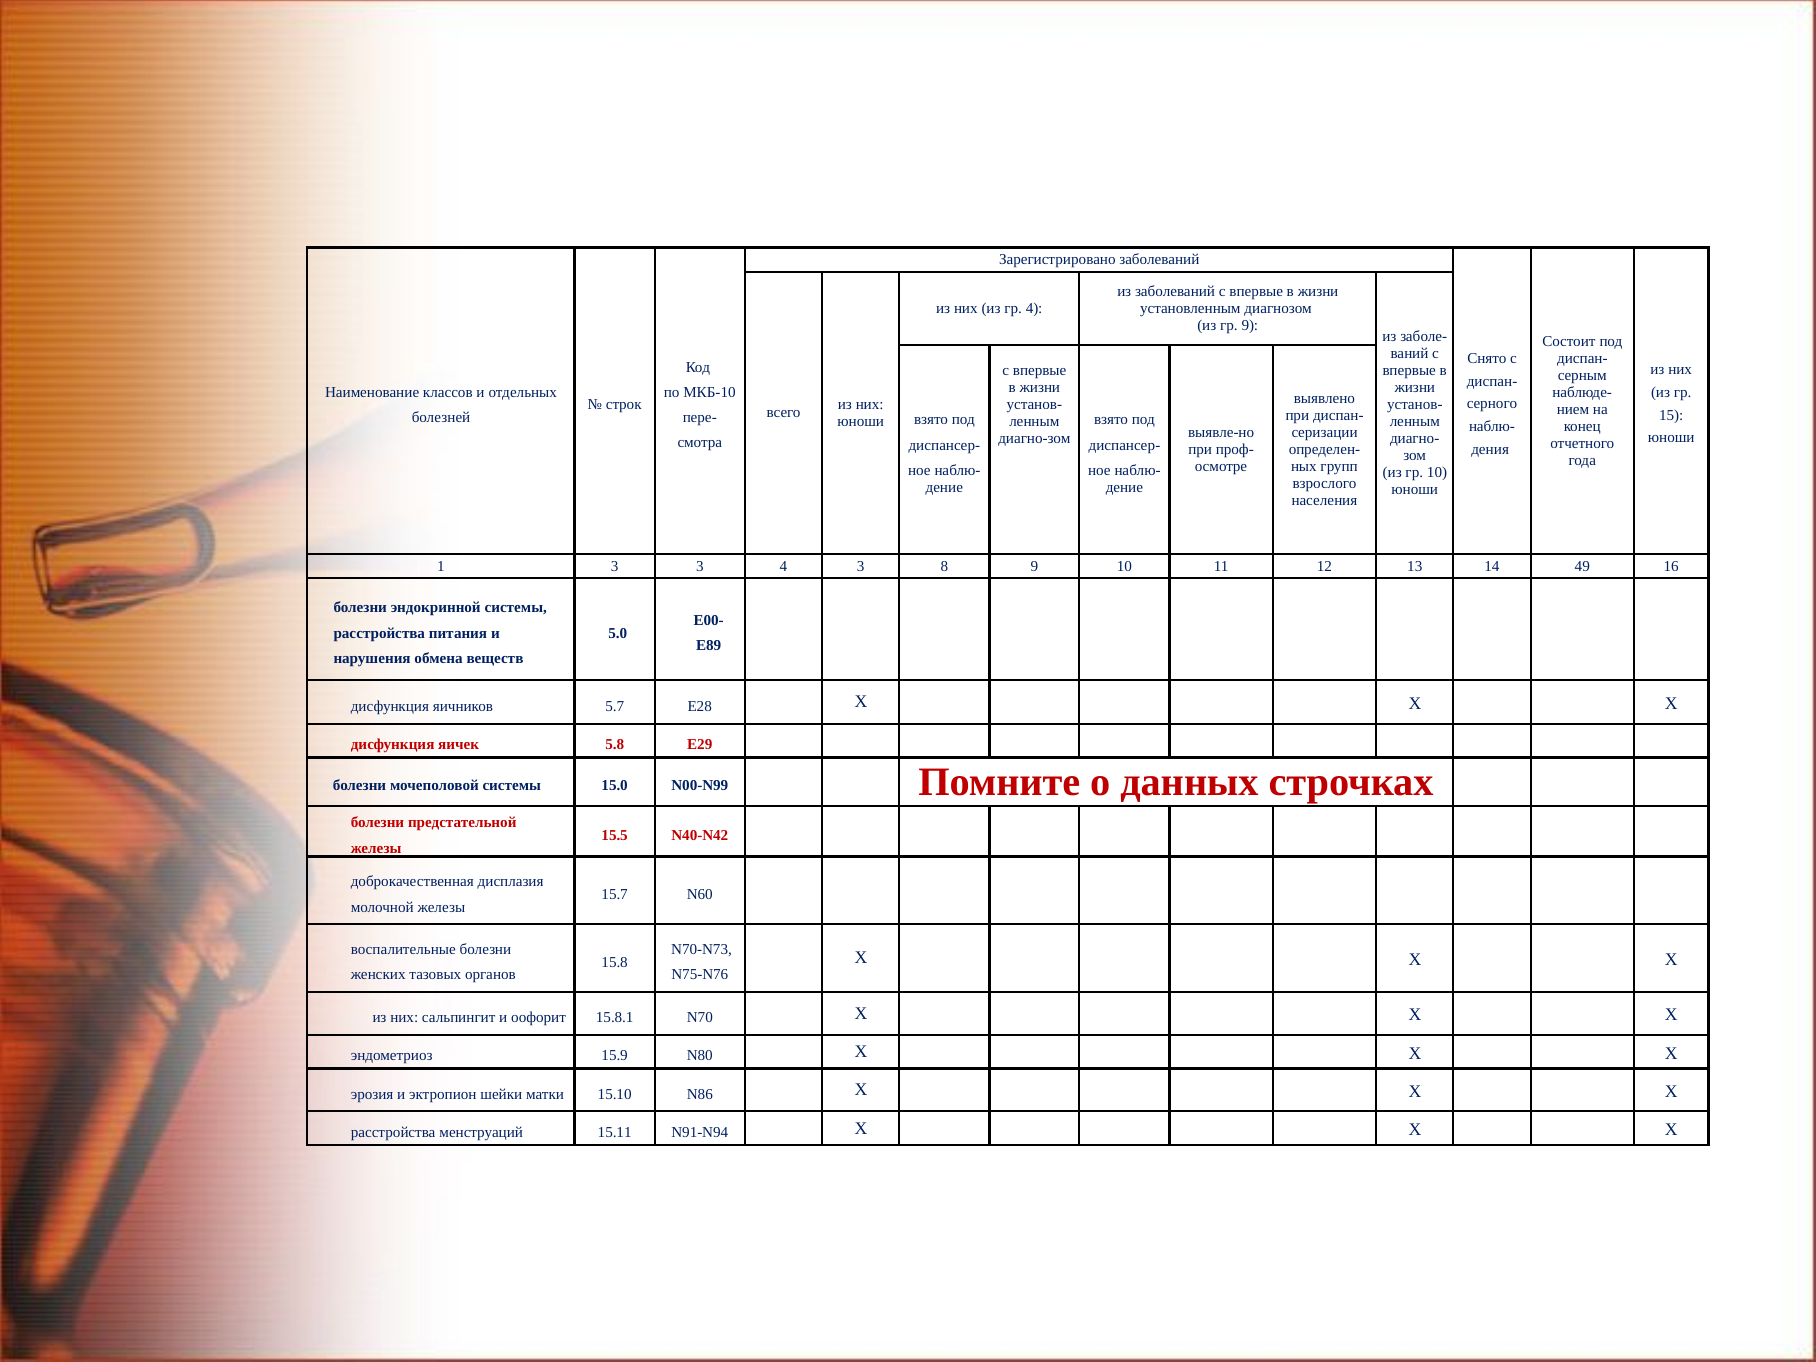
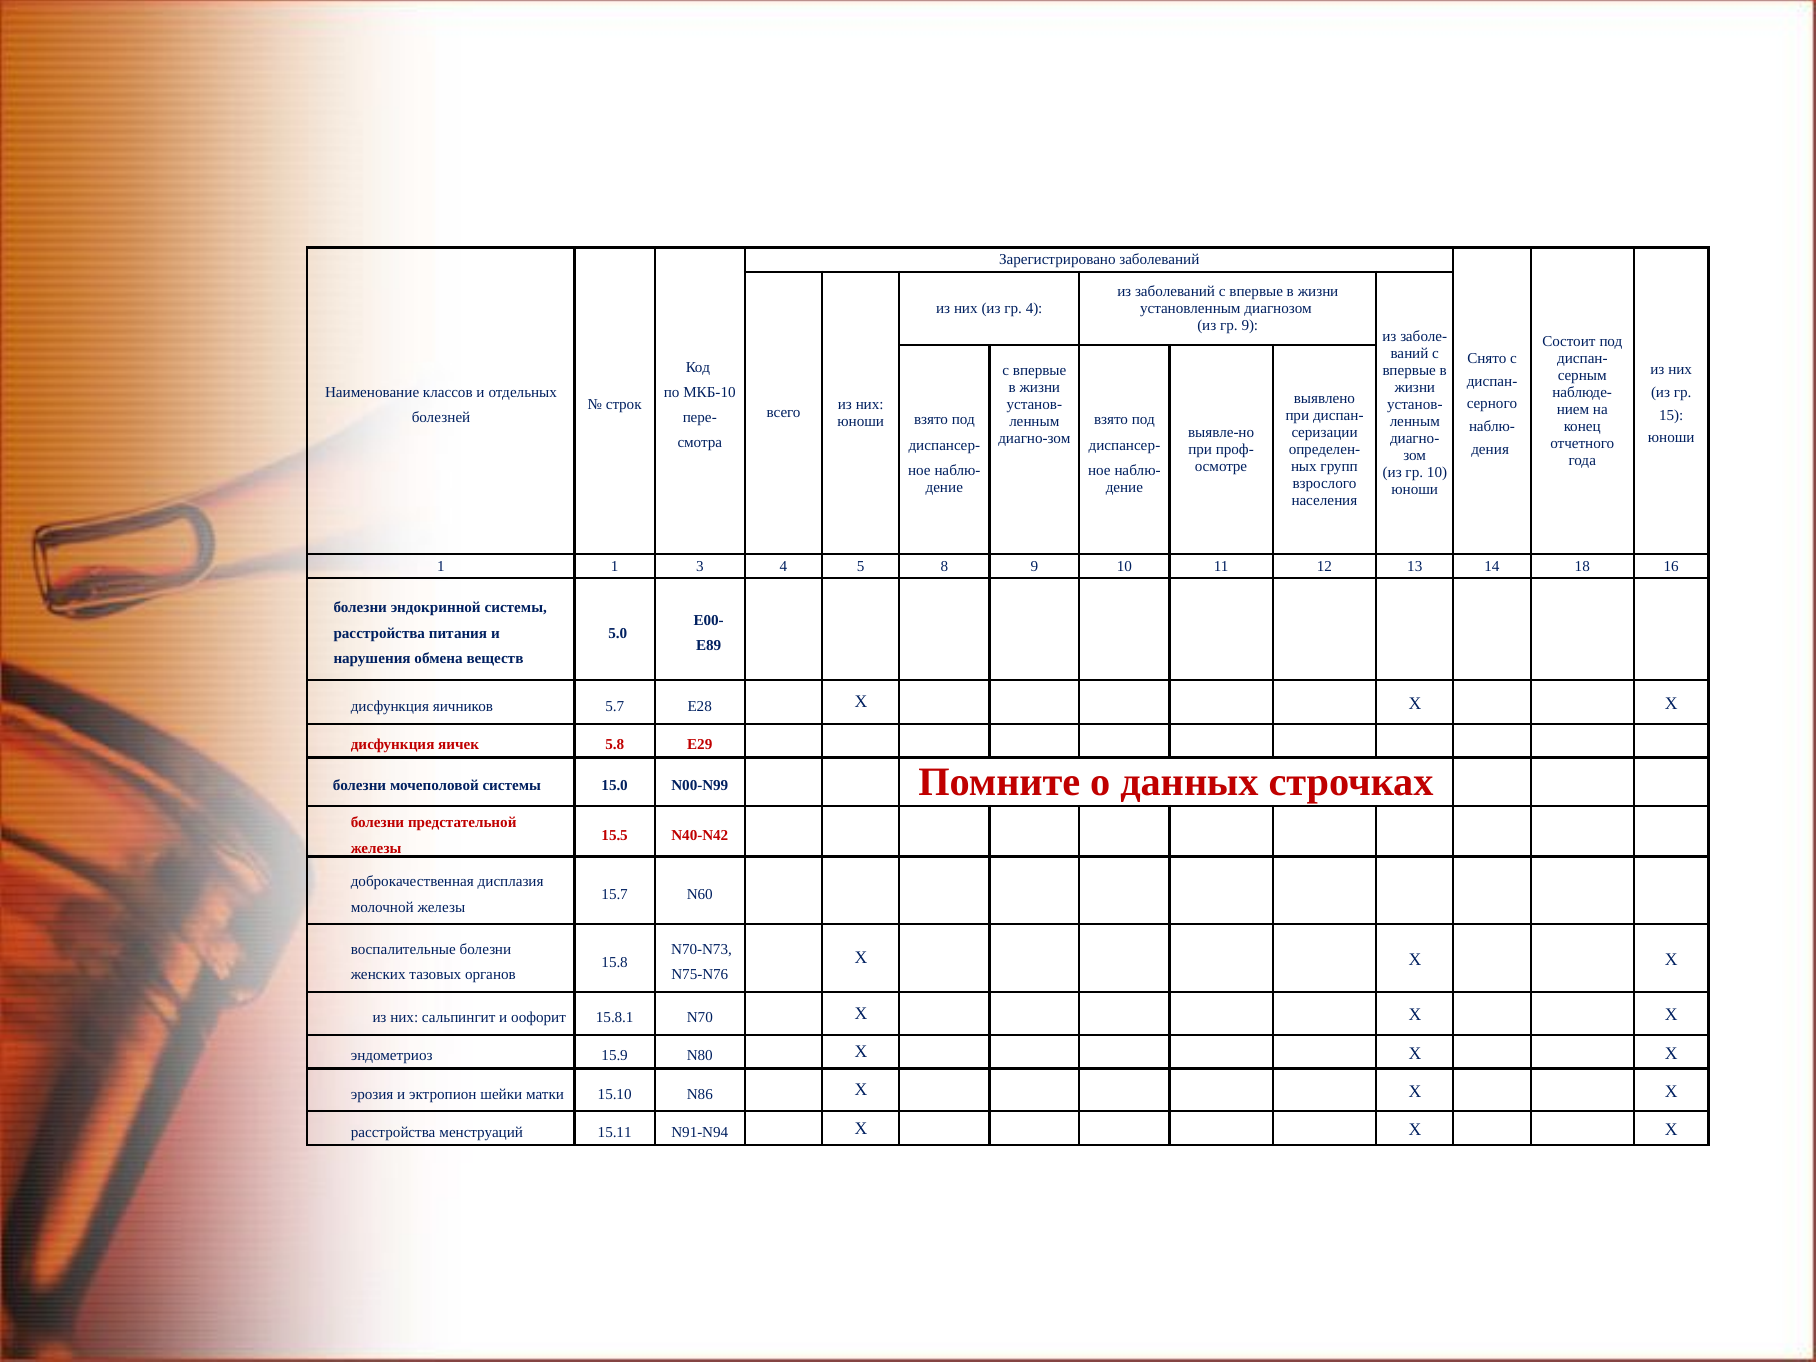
1 3: 3 -> 1 (615, 566)
4 3: 3 -> 5 (861, 566)
49: 49 -> 18 (1582, 566)
